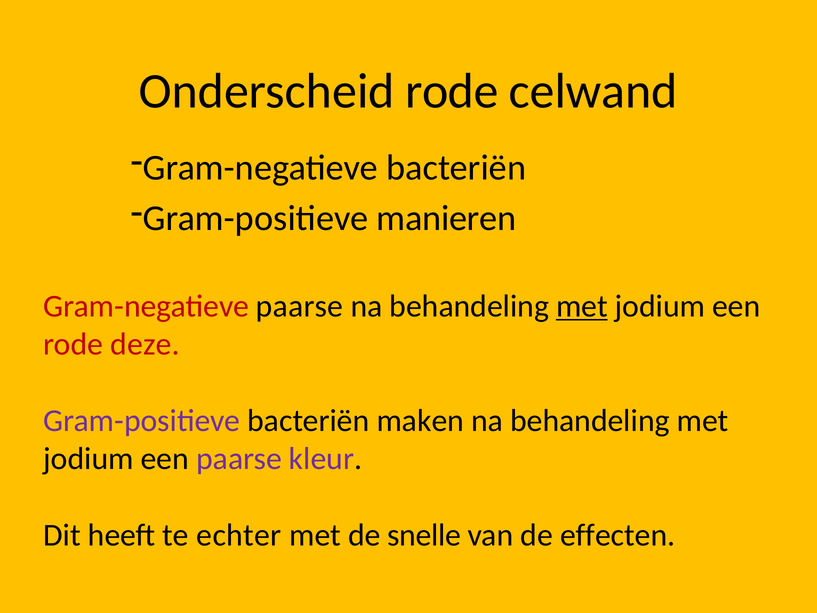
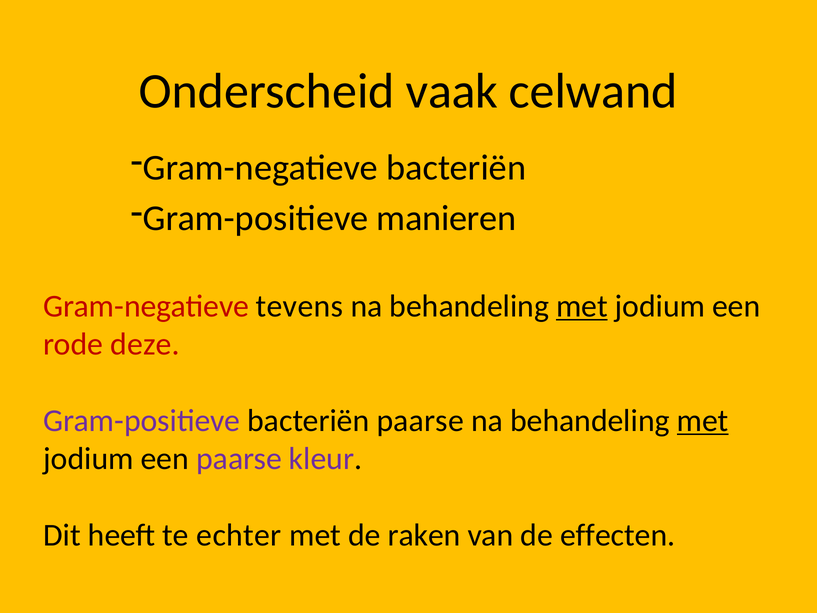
Onderscheid rode: rode -> vaak (452, 91)
Gram-negatieve paarse: paarse -> tevens (300, 306)
bacteriën maken: maken -> paarse (420, 420)
met underline: none -> present (703, 420)
snelle: snelle -> raken (424, 535)
